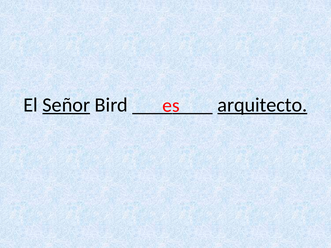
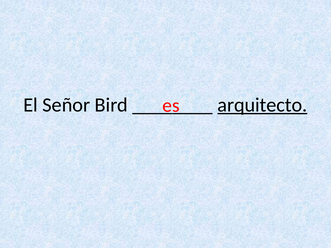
Señor underline: present -> none (66, 105)
